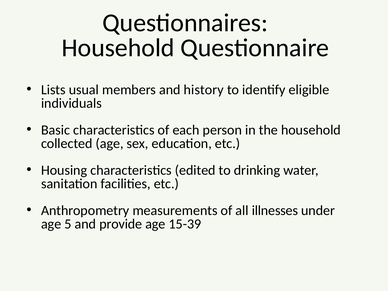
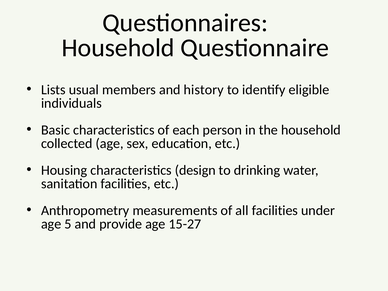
edited: edited -> design (195, 170)
all illnesses: illnesses -> facilities (275, 210)
15-39: 15-39 -> 15-27 (185, 224)
